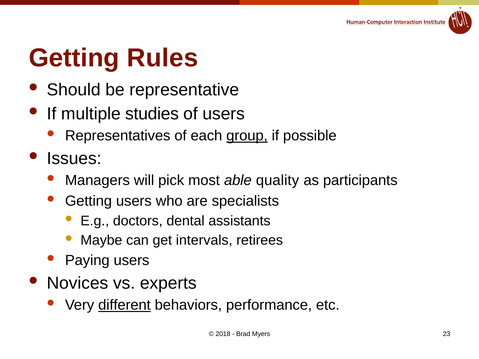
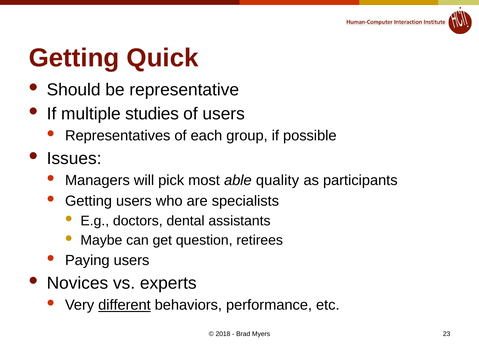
Rules: Rules -> Quick (163, 58)
group underline: present -> none (247, 136)
intervals: intervals -> question (204, 241)
